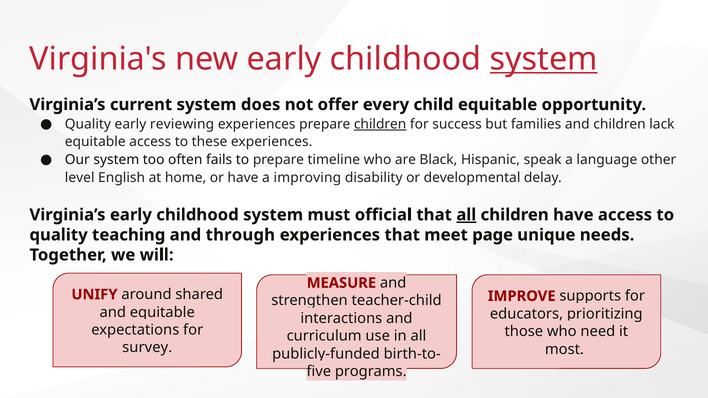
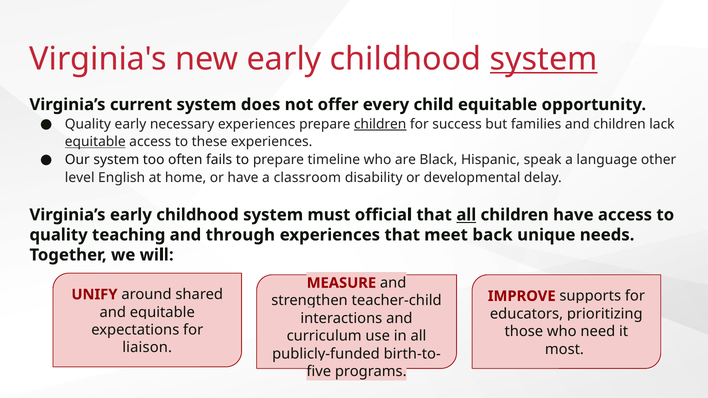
reviewing: reviewing -> necessary (182, 124)
equitable underline: none -> present (95, 142)
improving: improving -> classroom (307, 178)
all underline: present -> none (466, 215)
page: page -> back (492, 235)
survey: survey -> liaison (147, 348)
